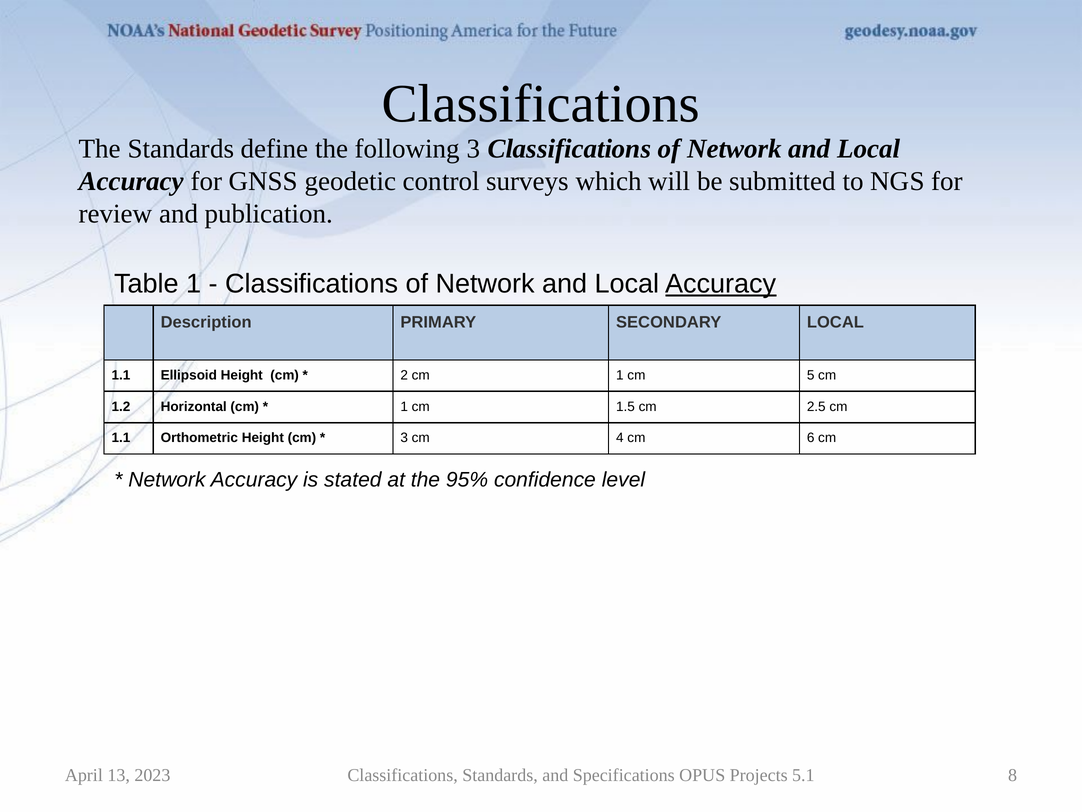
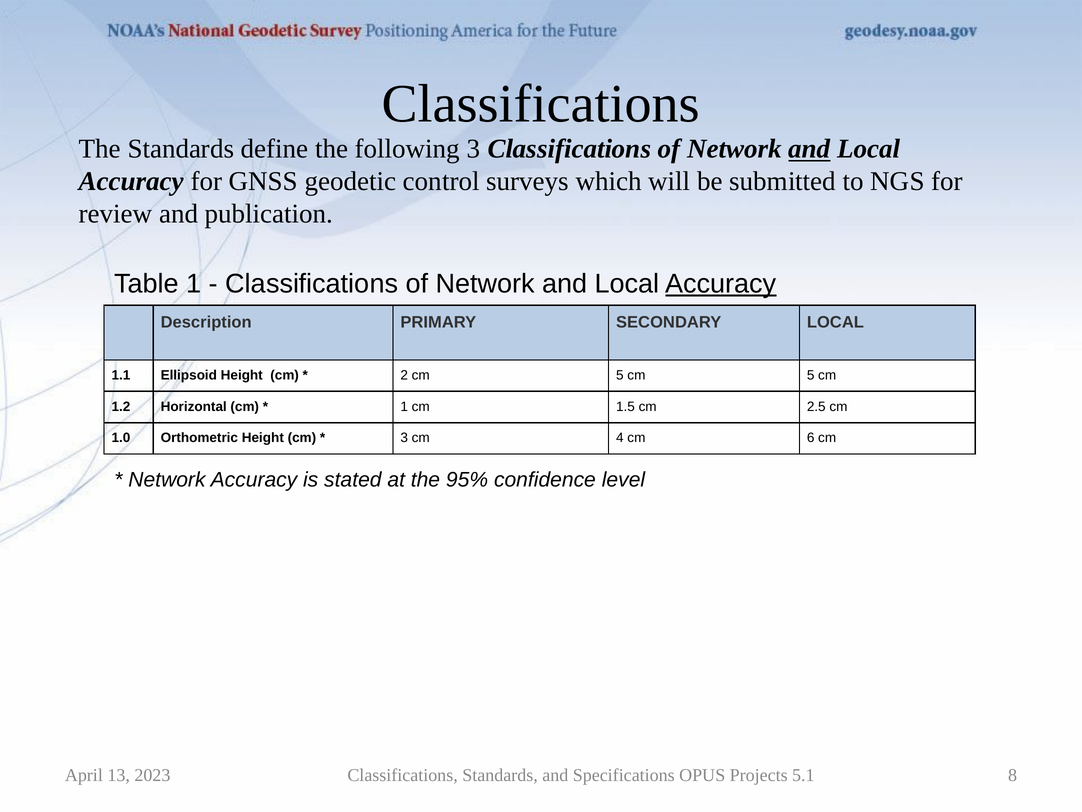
and underline: none -> present (809, 149)
2 cm 1: 1 -> 5 (620, 375)
1.1: 1.1 -> 1.0 (121, 438)
